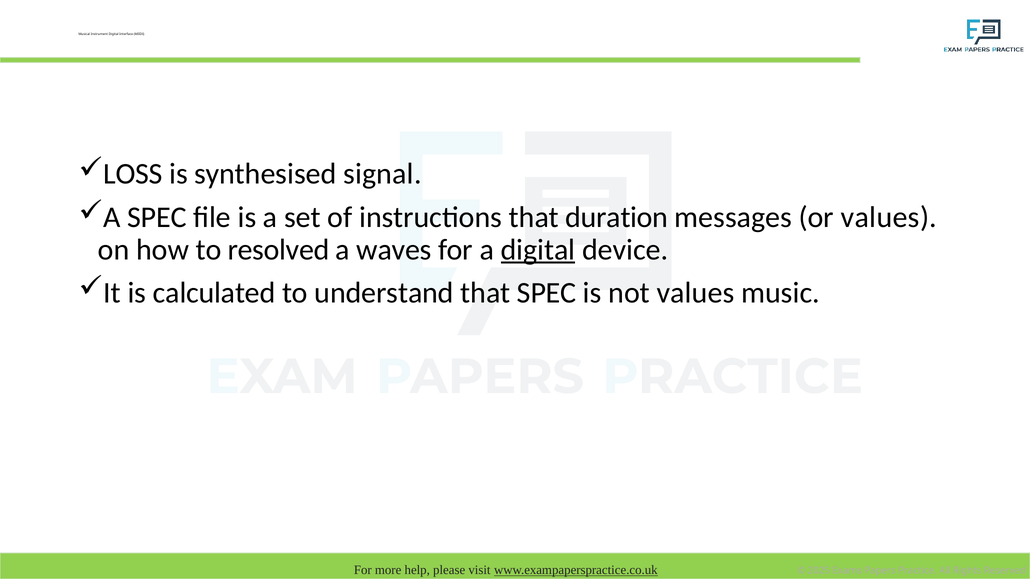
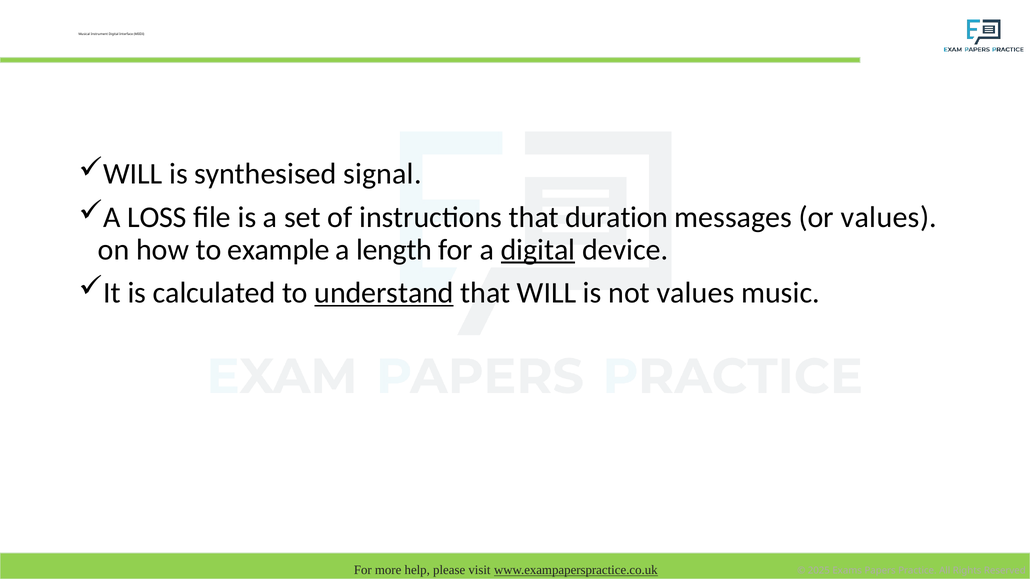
LOSS: LOSS -> WILL (133, 174)
A SPEC: SPEC -> LOSS (157, 217)
resolved: resolved -> example (279, 250)
waves: waves -> length (394, 250)
understand underline: none -> present (384, 293)
that SPEC: SPEC -> WILL (547, 293)
